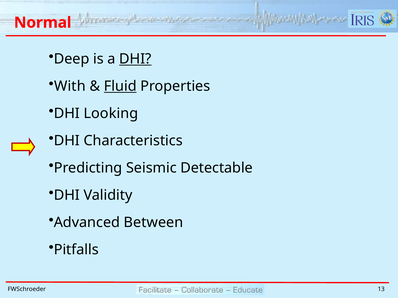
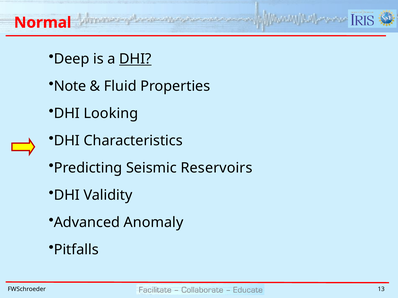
With: With -> Note (70, 86)
Fluid underline: present -> none (120, 86)
Detectable: Detectable -> Reservoirs (217, 168)
Between: Between -> Anomaly (154, 223)
